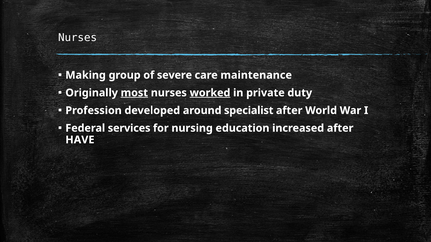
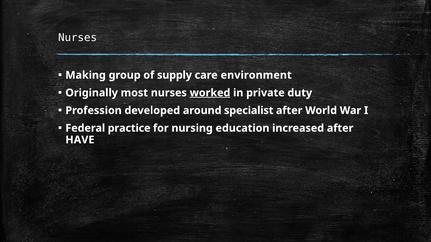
severe: severe -> supply (174, 75)
maintenance: maintenance -> environment (256, 75)
most underline: present -> none (134, 93)
services: services -> practice (129, 128)
